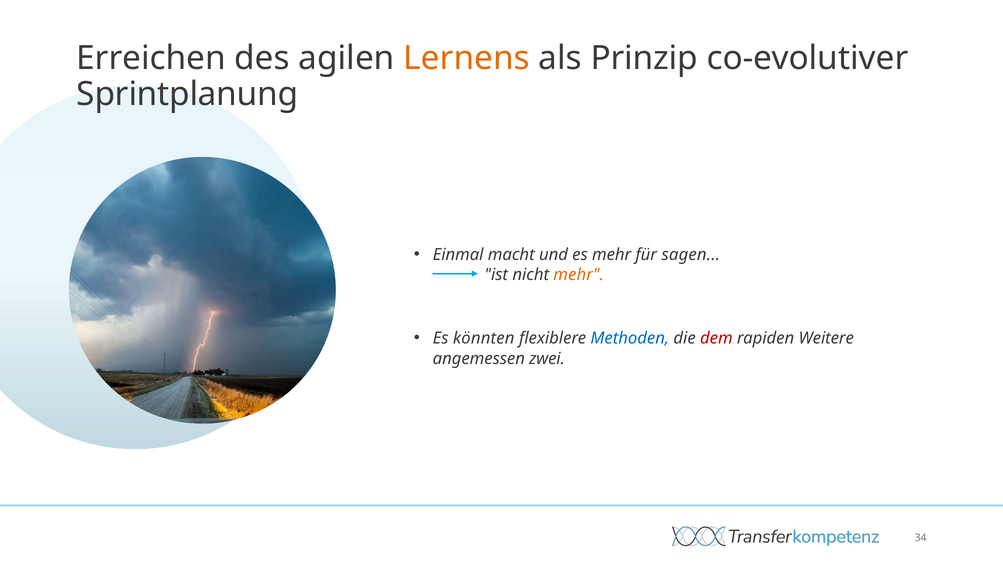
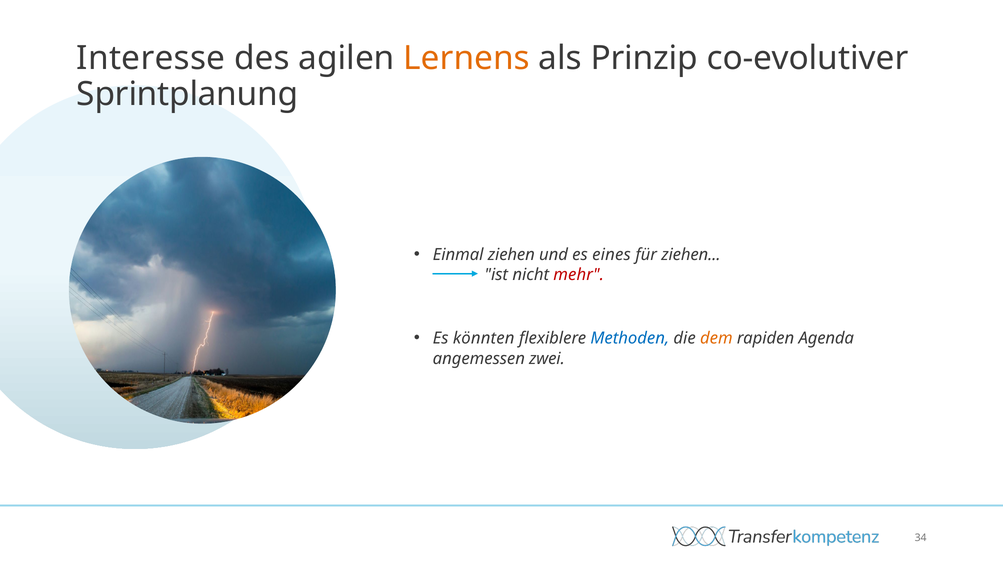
Erreichen: Erreichen -> Interesse (151, 58)
Einmal macht: macht -> ziehen (511, 255)
es mehr: mehr -> eines (612, 255)
für sagen: sagen -> ziehen (691, 255)
mehr colour: orange -> red (579, 275)
dem colour: red -> orange (716, 339)
Weitere: Weitere -> Agenda (826, 339)
